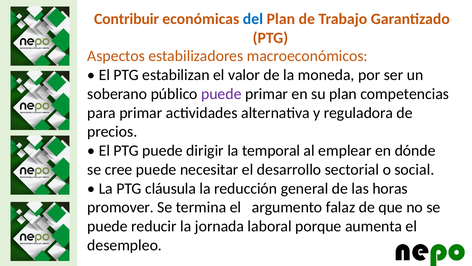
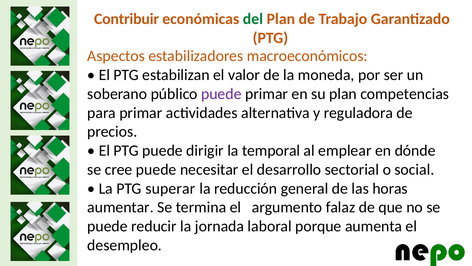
del colour: blue -> green (253, 19)
cláusula: cláusula -> superar (170, 188)
promover: promover -> aumentar (120, 207)
